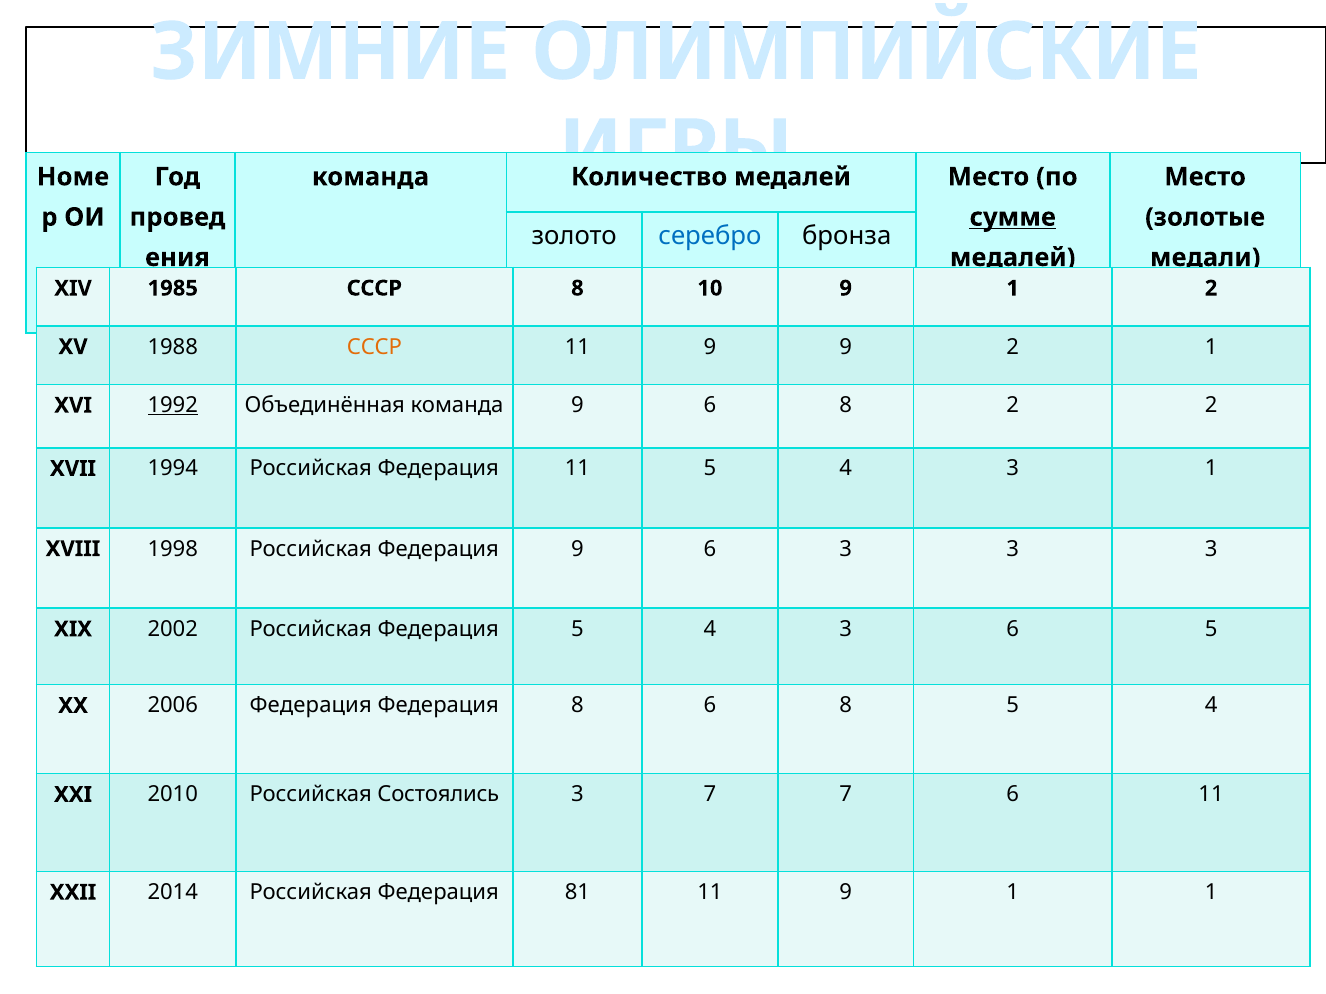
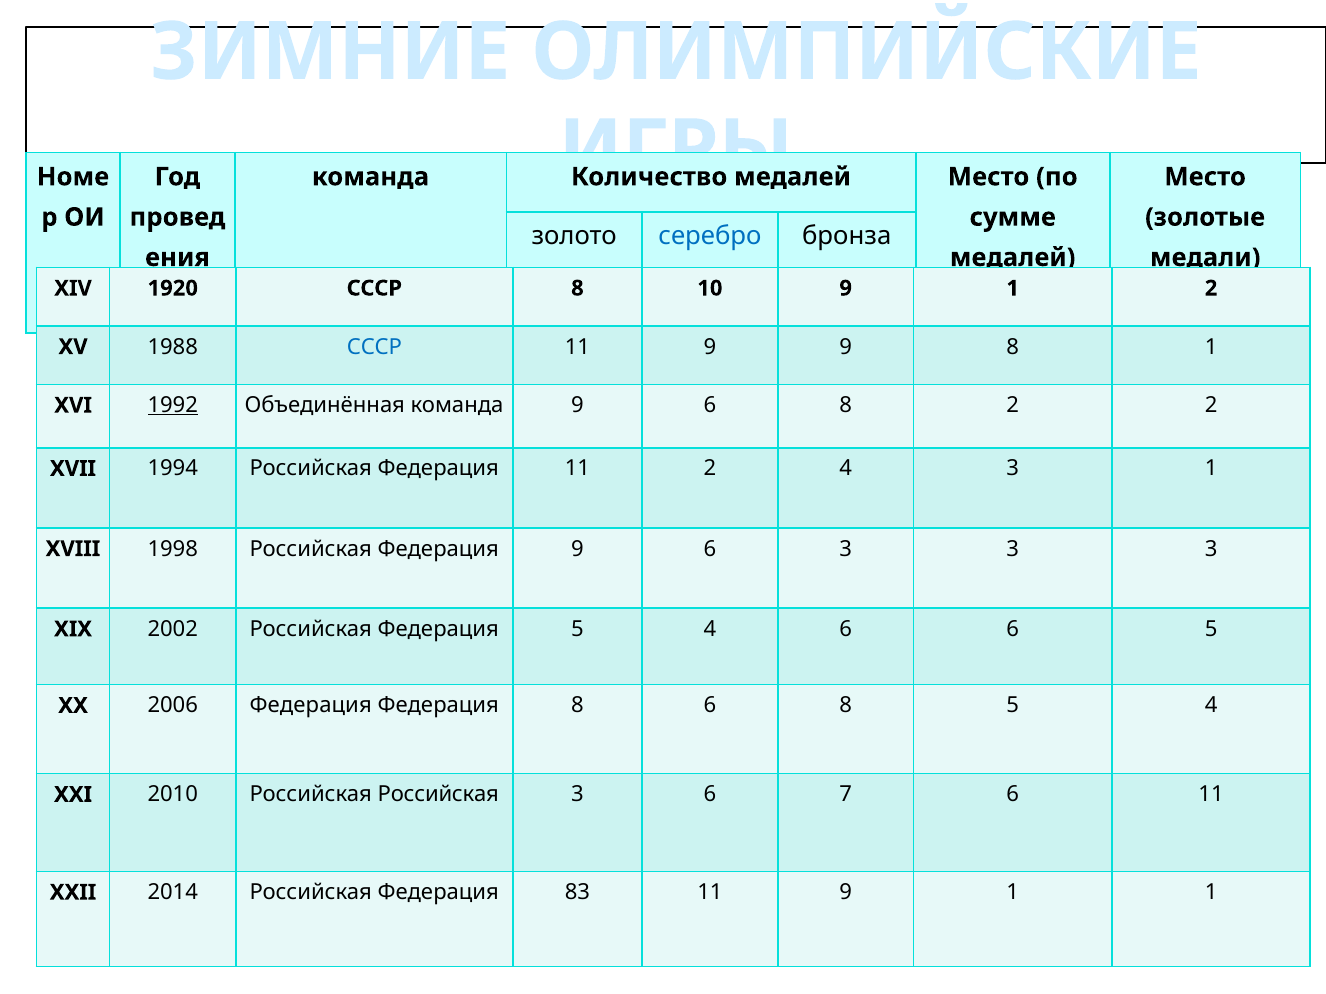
сумме underline: present -> none (1013, 217)
1985: 1985 -> 1920 (173, 288)
СССР colour: orange -> blue (374, 347)
9 2: 2 -> 8 (1013, 347)
11 5: 5 -> 2 (710, 469)
Федерация 5 4 3: 3 -> 6 (846, 629)
Российская Состоялись: Состоялись -> Российская (438, 795)
3 7: 7 -> 6 (710, 795)
81: 81 -> 83 (577, 893)
